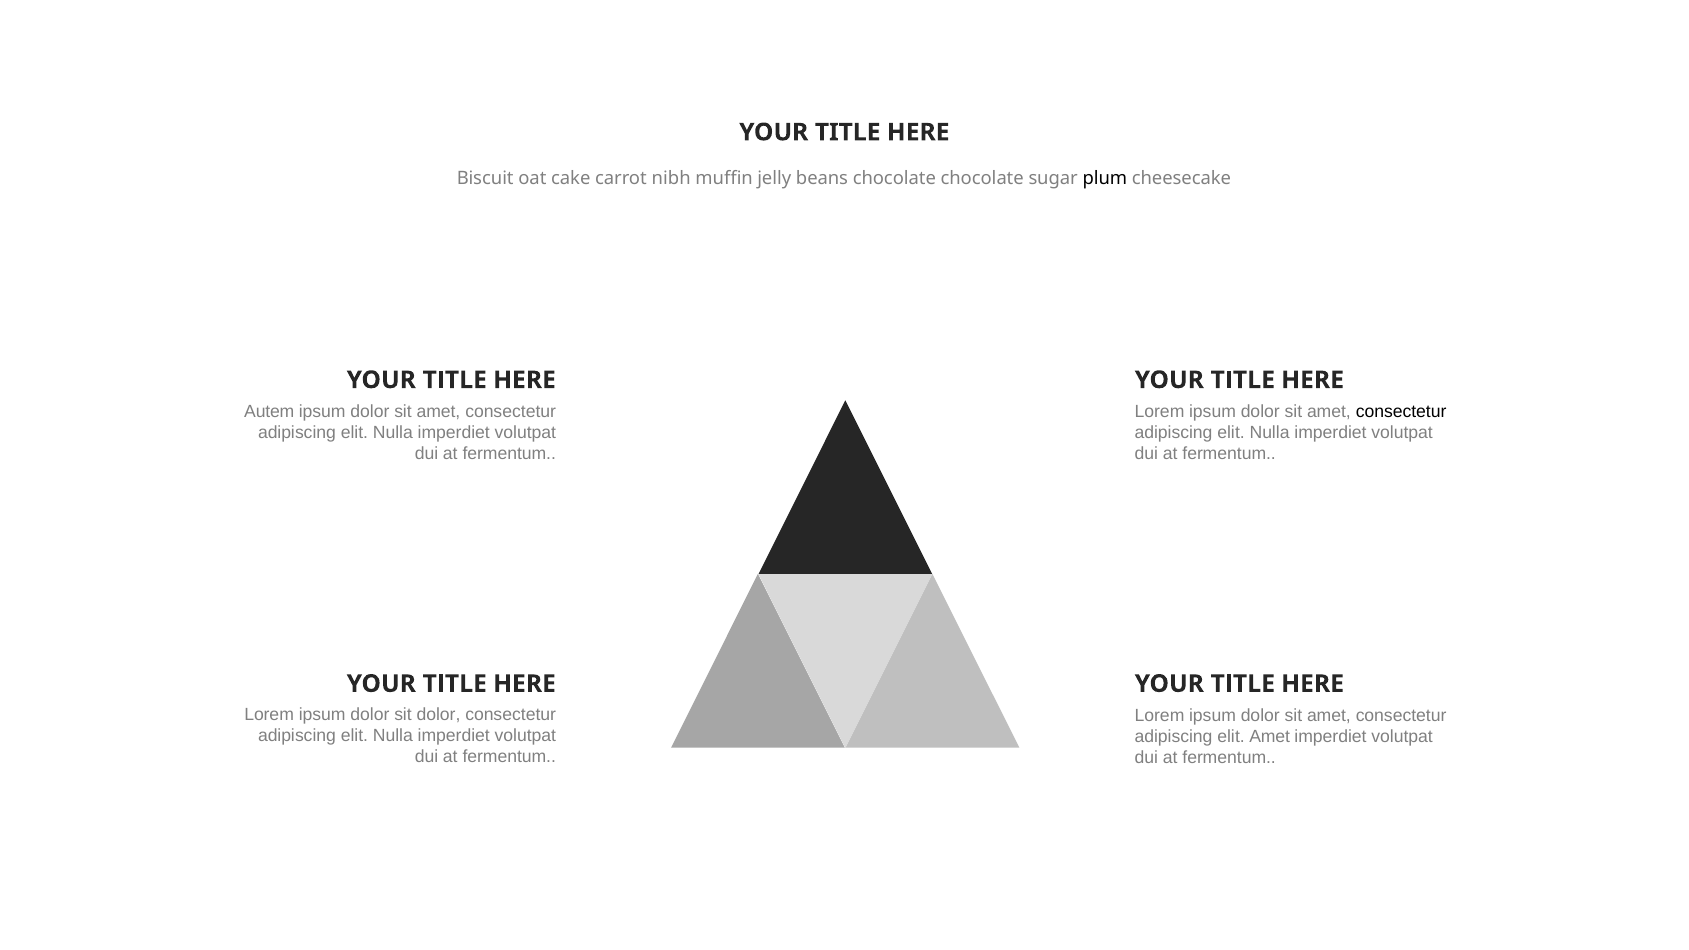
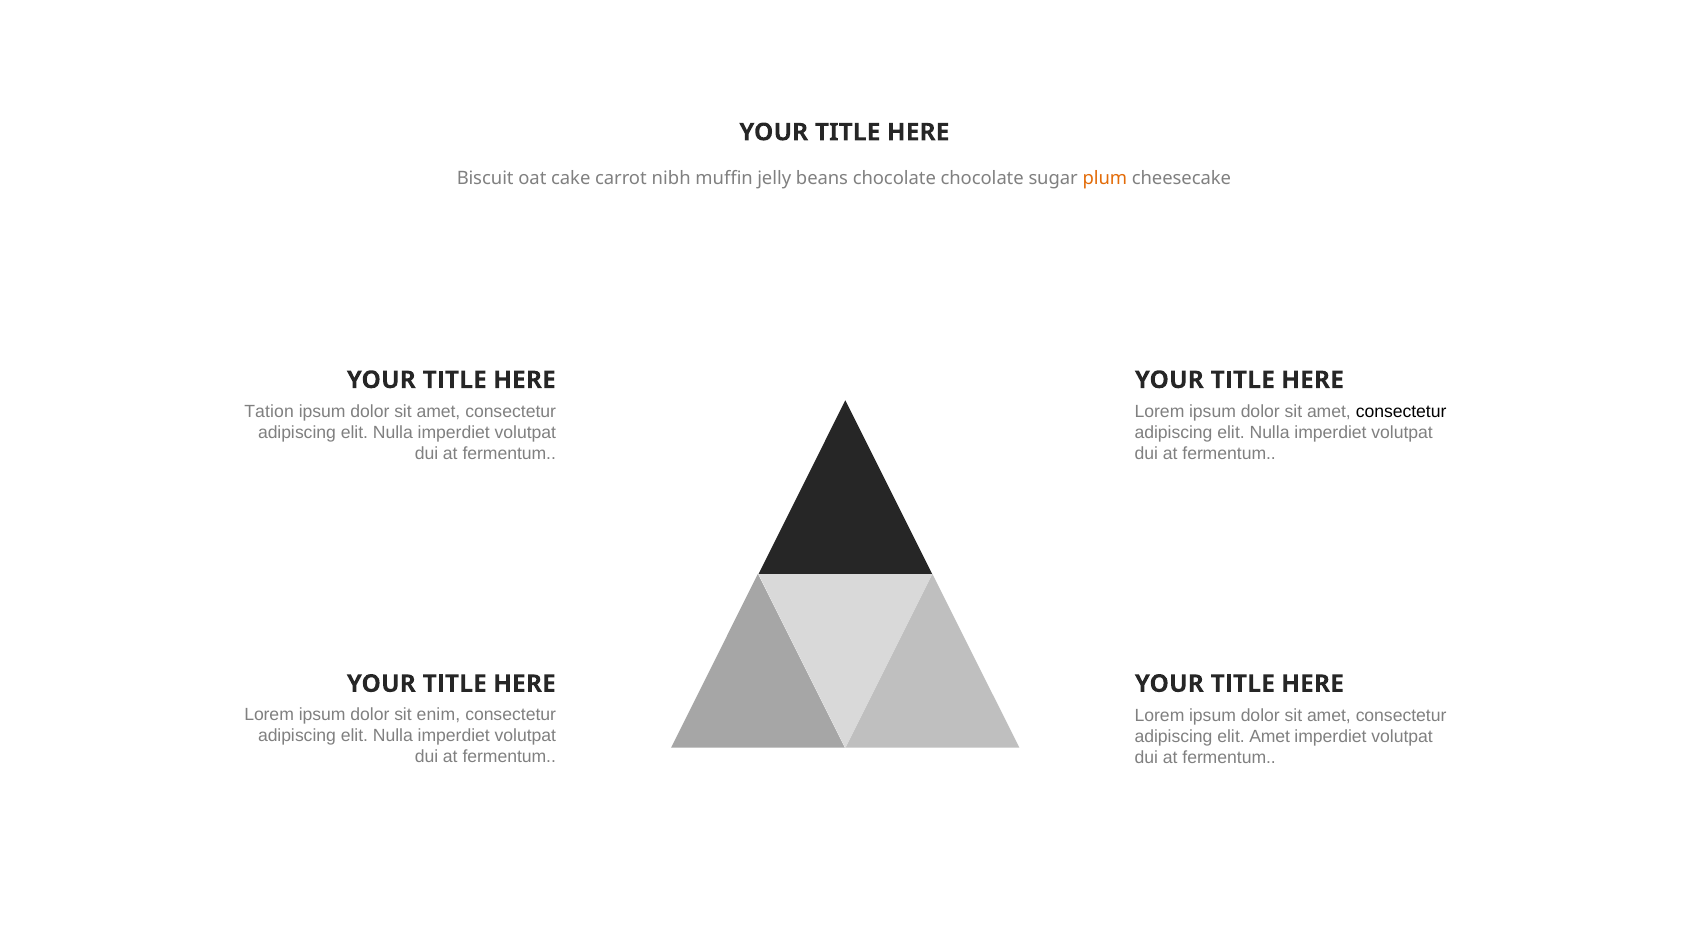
plum colour: black -> orange (1105, 178)
Autem: Autem -> Tation (269, 412)
sit dolor: dolor -> enim (438, 715)
